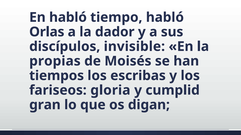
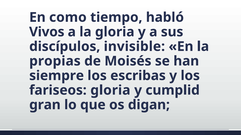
En habló: habló -> como (68, 17)
Orlas: Orlas -> Vivos (47, 32)
la dador: dador -> gloria (115, 32)
tiempos: tiempos -> siempre (57, 76)
